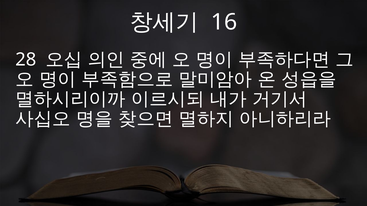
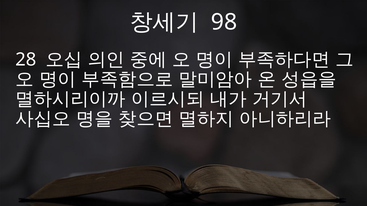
16: 16 -> 98 (224, 22)
